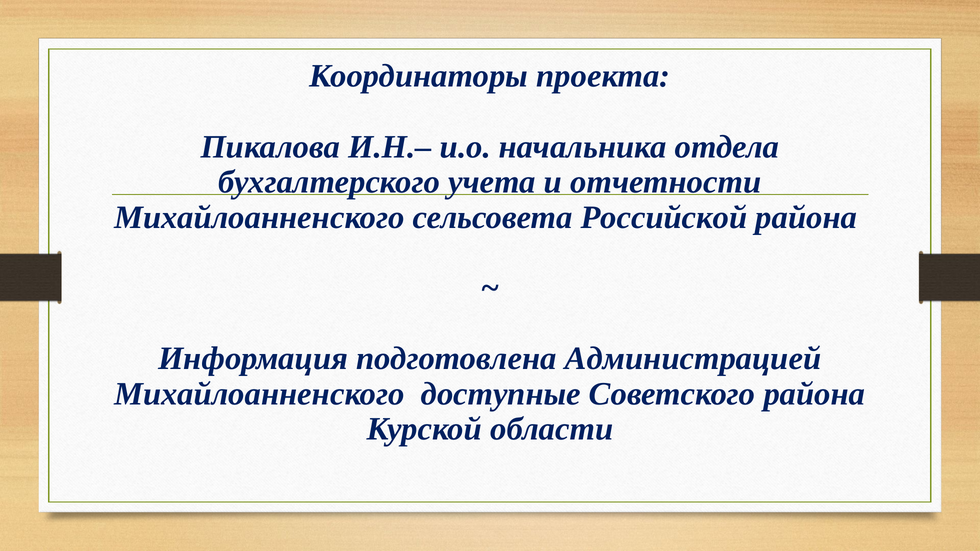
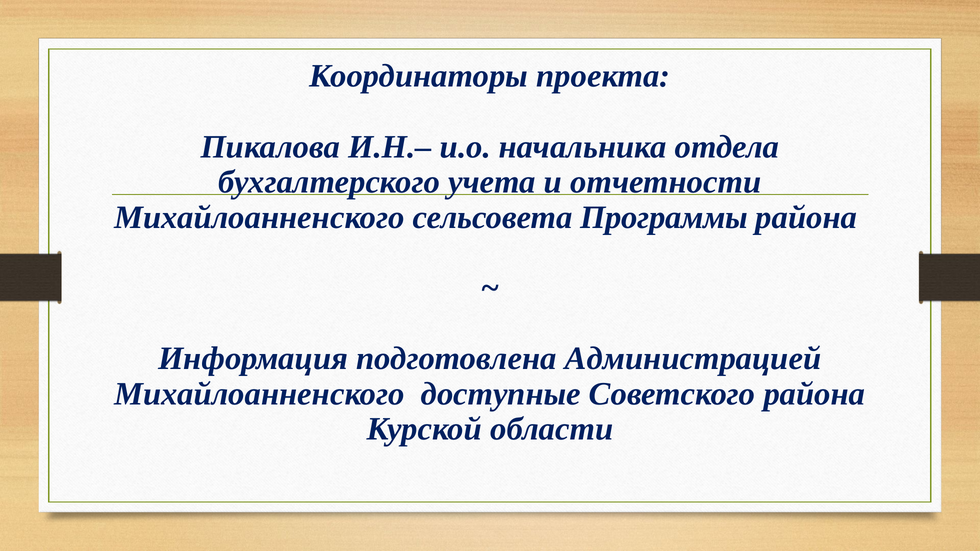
Российской: Российской -> Программы (664, 217)
